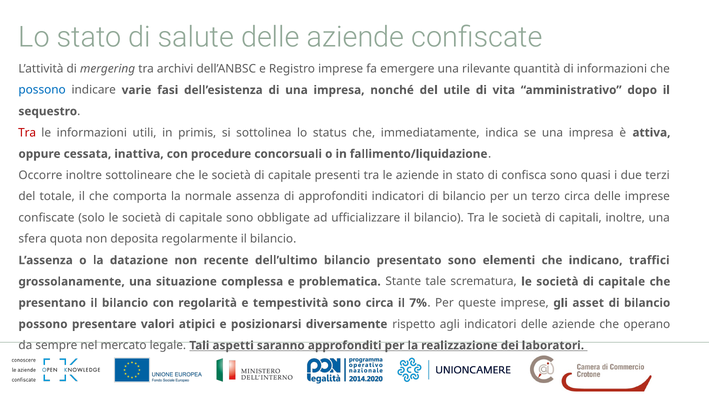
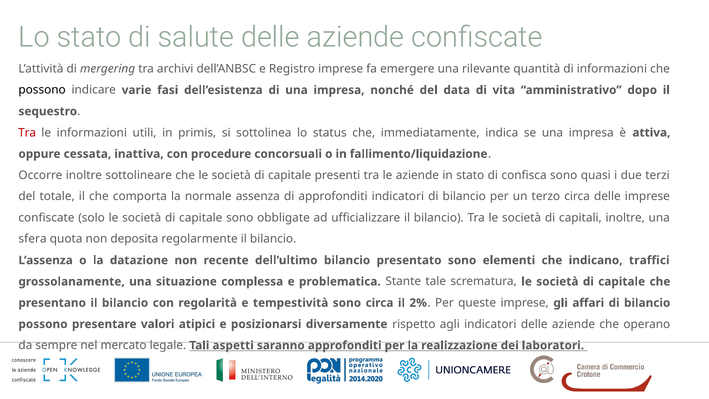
possono colour: blue -> black (42, 90)
utile: utile -> data (457, 90)
7%: 7% -> 2% (418, 303)
asset: asset -> affari (588, 303)
